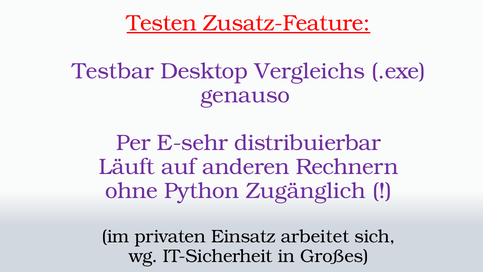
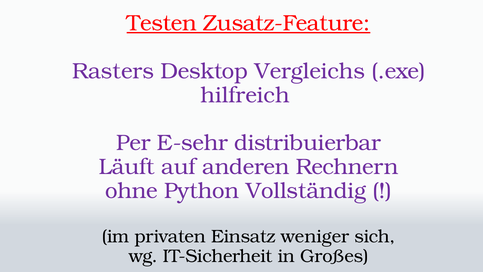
Testbar: Testbar -> Rasters (113, 71)
genauso: genauso -> hilfreich (245, 95)
Zugänglich: Zugänglich -> Vollständig (306, 191)
arbeitet: arbeitet -> weniger (315, 236)
